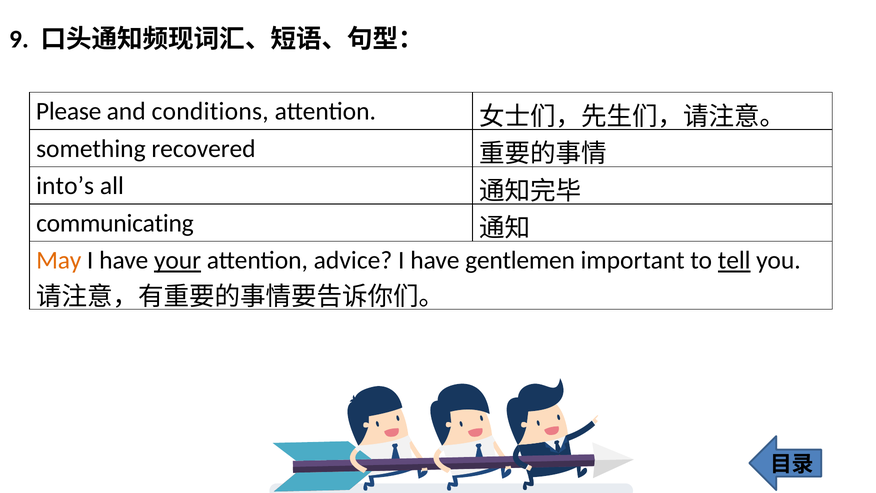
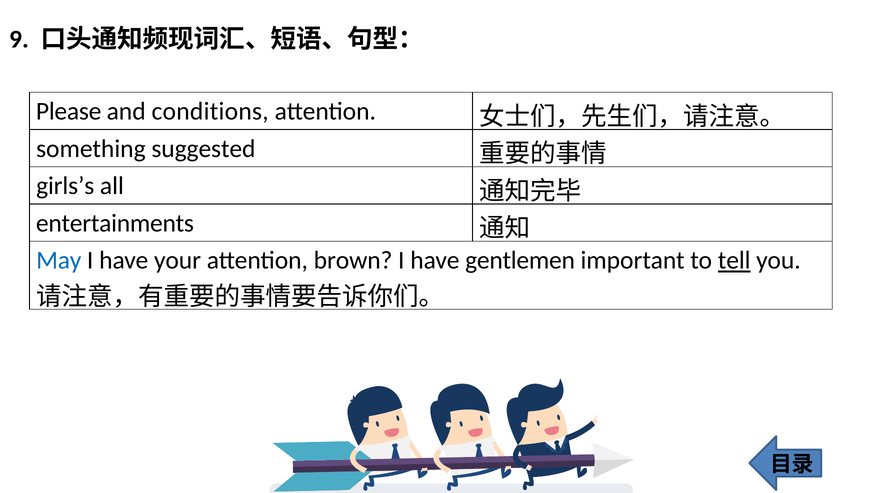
recovered: recovered -> suggested (203, 149)
into’s: into’s -> girls’s (65, 186)
communicating: communicating -> entertainments (115, 223)
May colour: orange -> blue (59, 260)
your underline: present -> none (178, 260)
advice: advice -> brown (353, 260)
